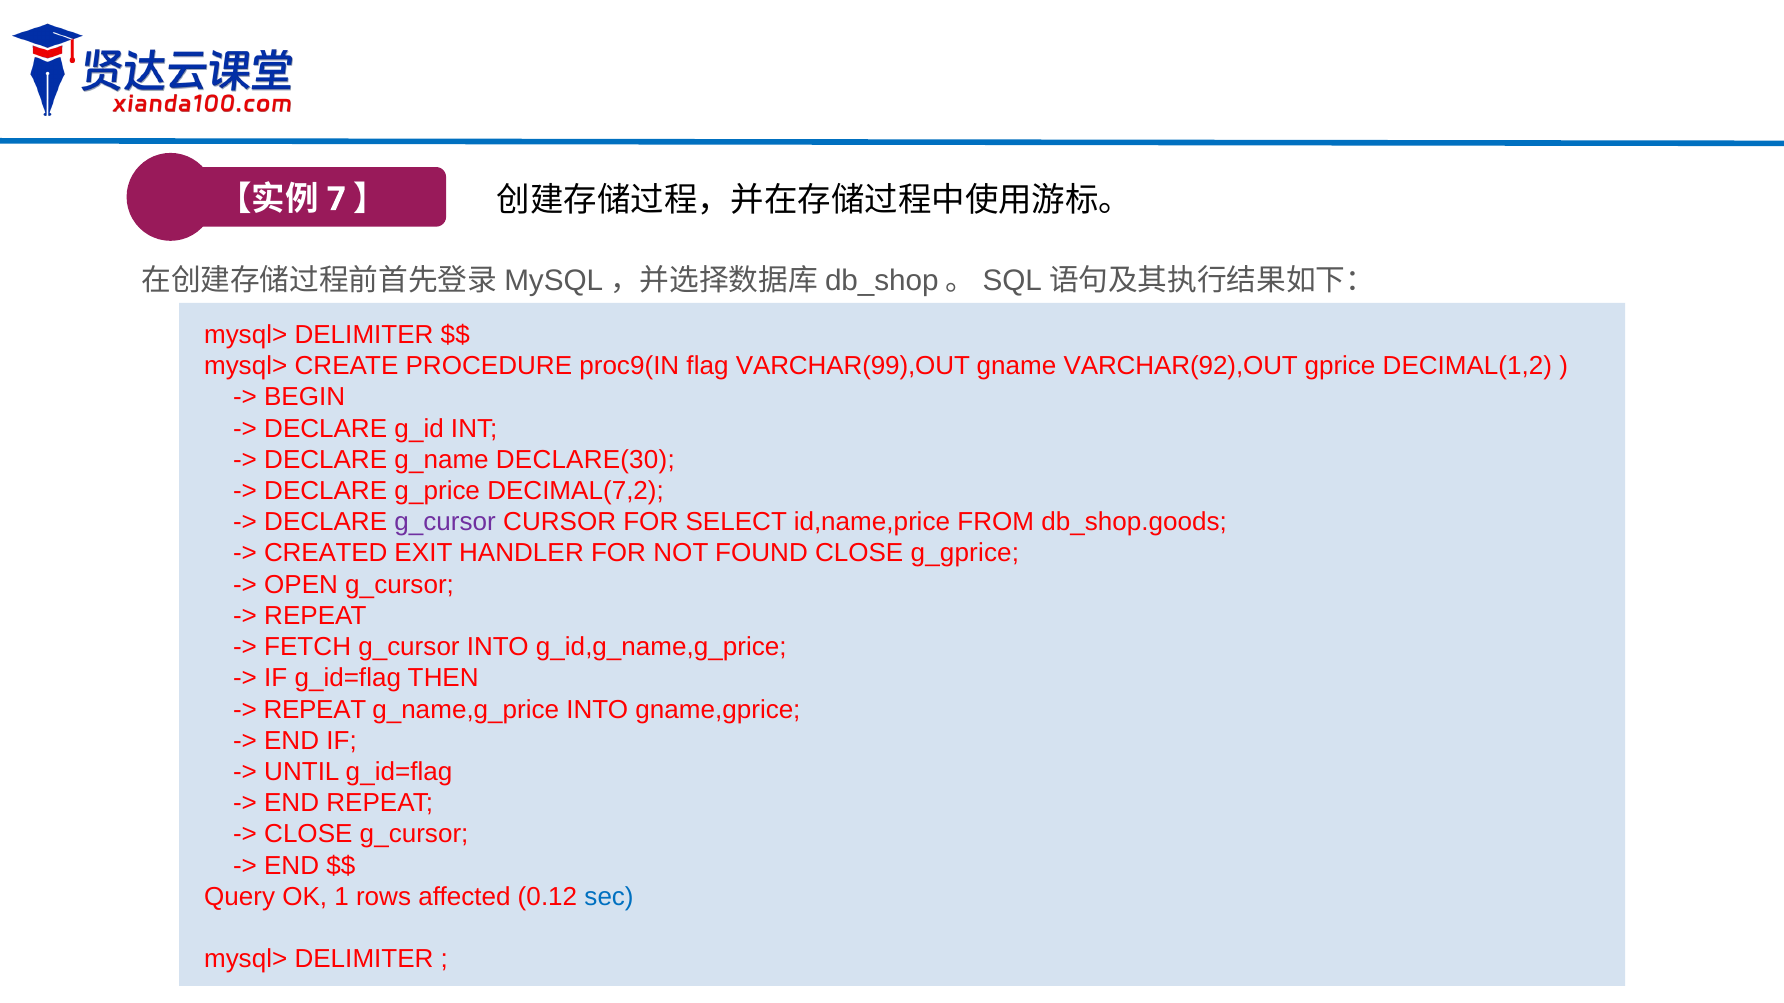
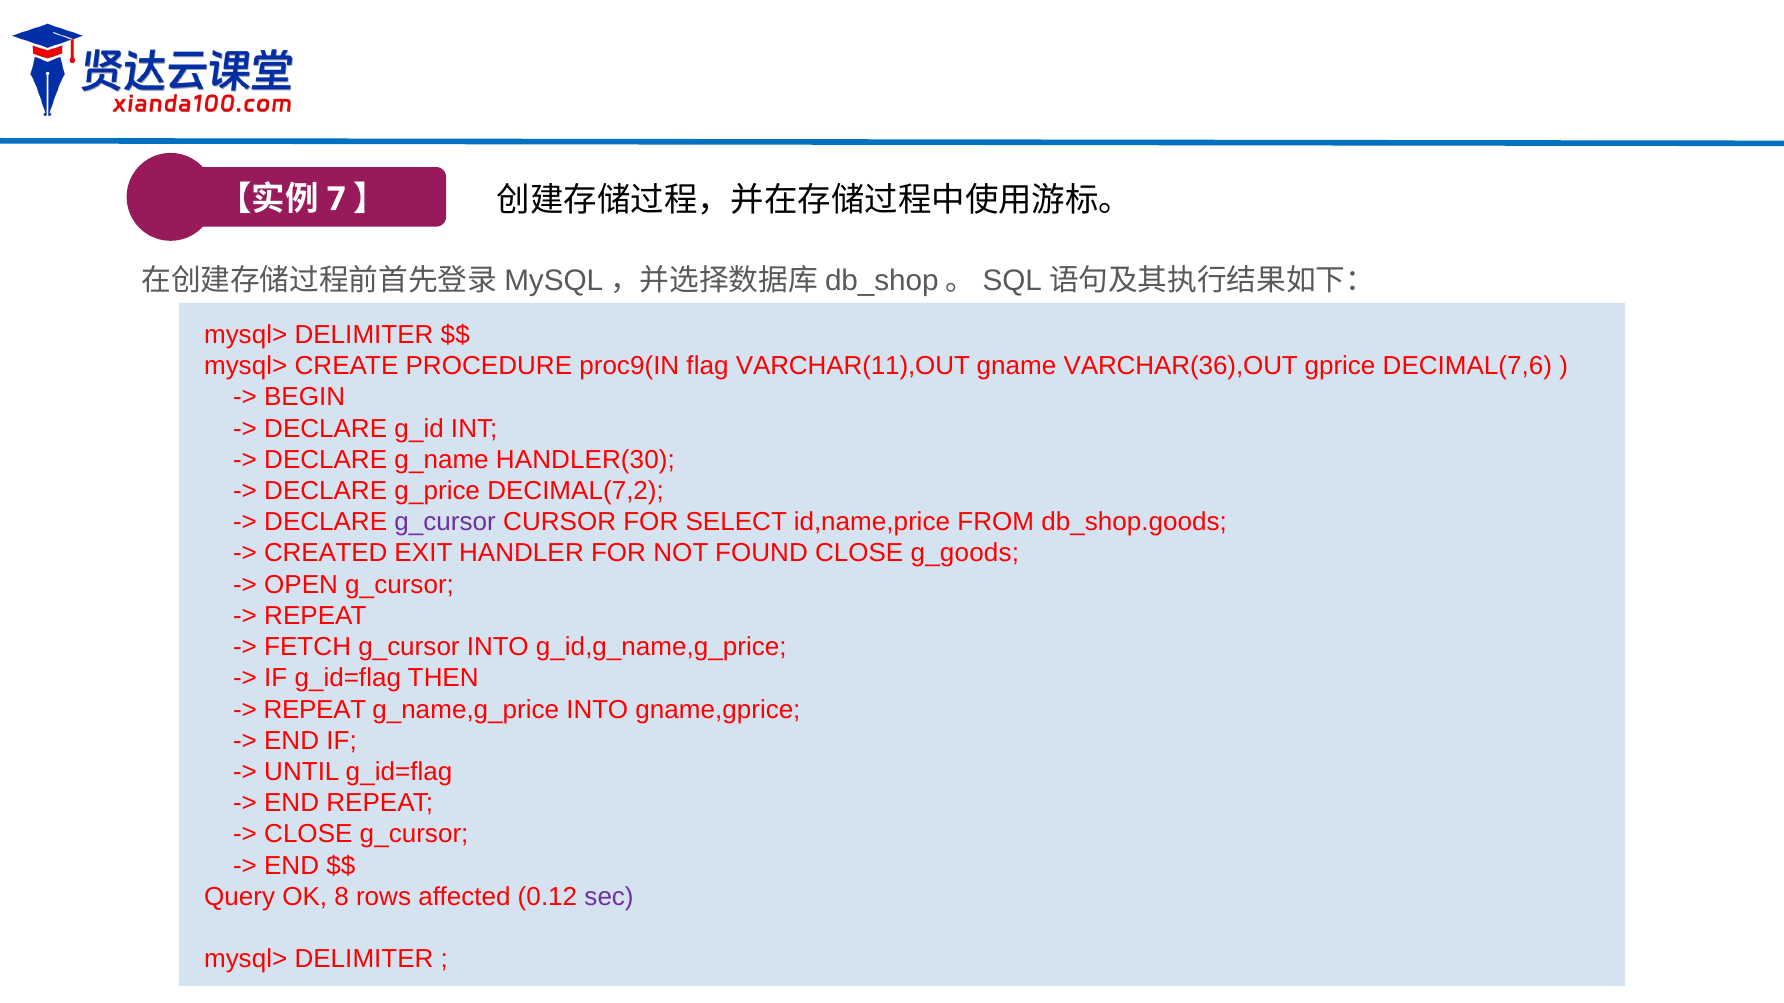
VARCHAR(99),OUT: VARCHAR(99),OUT -> VARCHAR(11),OUT (853, 366)
VARCHAR(92),OUT: VARCHAR(92),OUT -> VARCHAR(36),OUT (1181, 366)
DECIMAL(1,2: DECIMAL(1,2 -> DECIMAL(7,6 (1467, 366)
DECLARE(30: DECLARE(30 -> HANDLER(30 (585, 460)
g_gprice: g_gprice -> g_goods (965, 554)
1: 1 -> 8 (342, 897)
sec colour: blue -> purple (609, 897)
